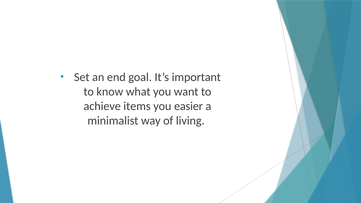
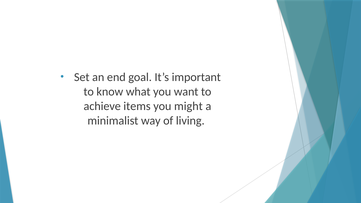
easier: easier -> might (188, 106)
